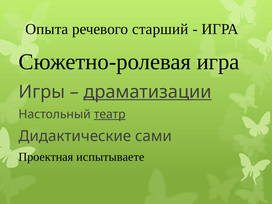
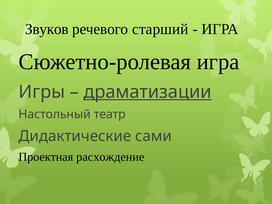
Опыта: Опыта -> Звуков (47, 29)
театр underline: present -> none (110, 114)
испытываете: испытываете -> расхождение (110, 157)
